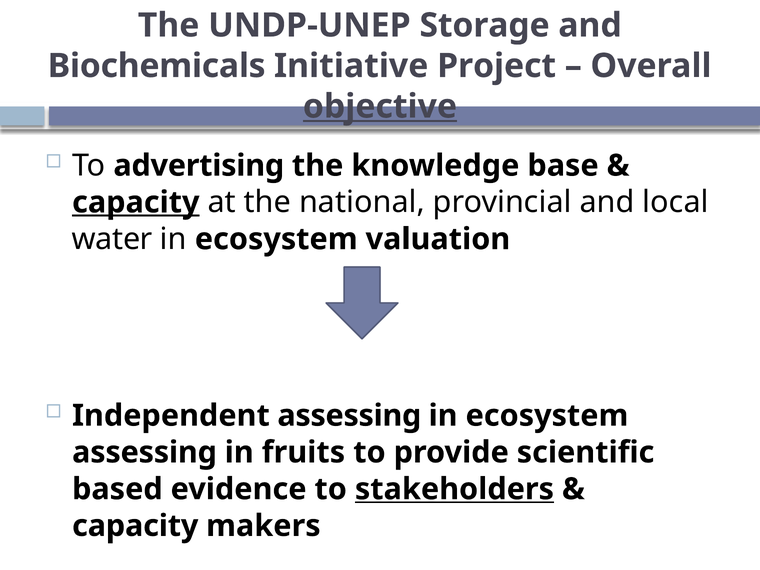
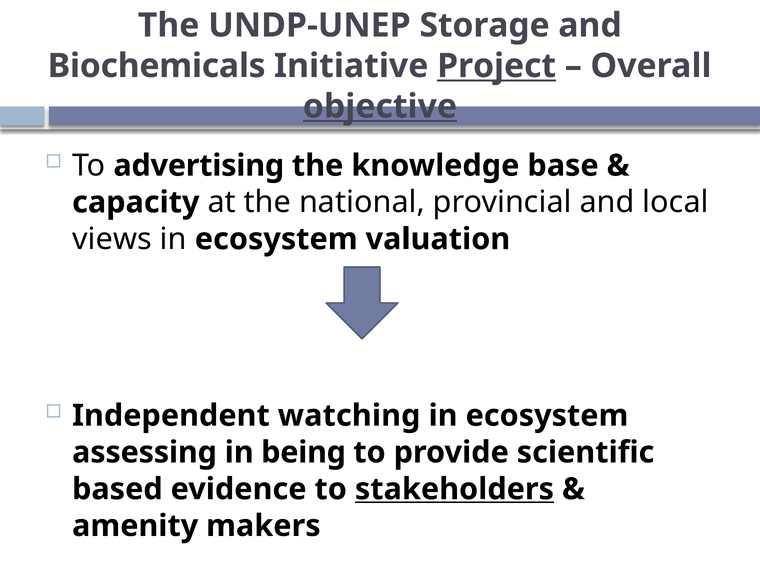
Project underline: none -> present (497, 66)
capacity underline: present -> none (136, 202)
water: water -> views (112, 239)
Independent assessing: assessing -> watching (349, 416)
fruits: fruits -> being (304, 452)
capacity: capacity -> amenity (135, 526)
